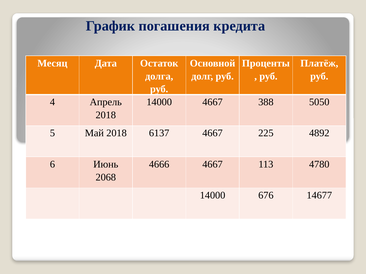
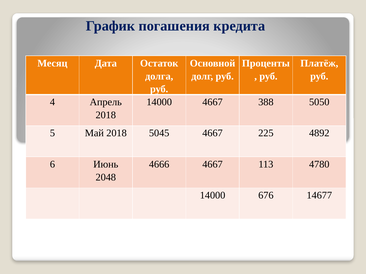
6137: 6137 -> 5045 (159, 133)
2068: 2068 -> 2048 (106, 177)
